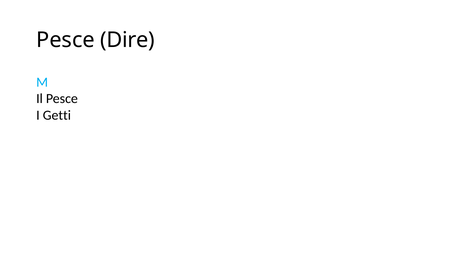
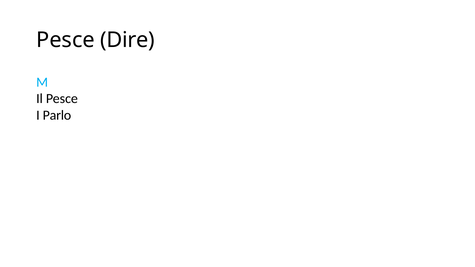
Getti: Getti -> Parlo (57, 115)
